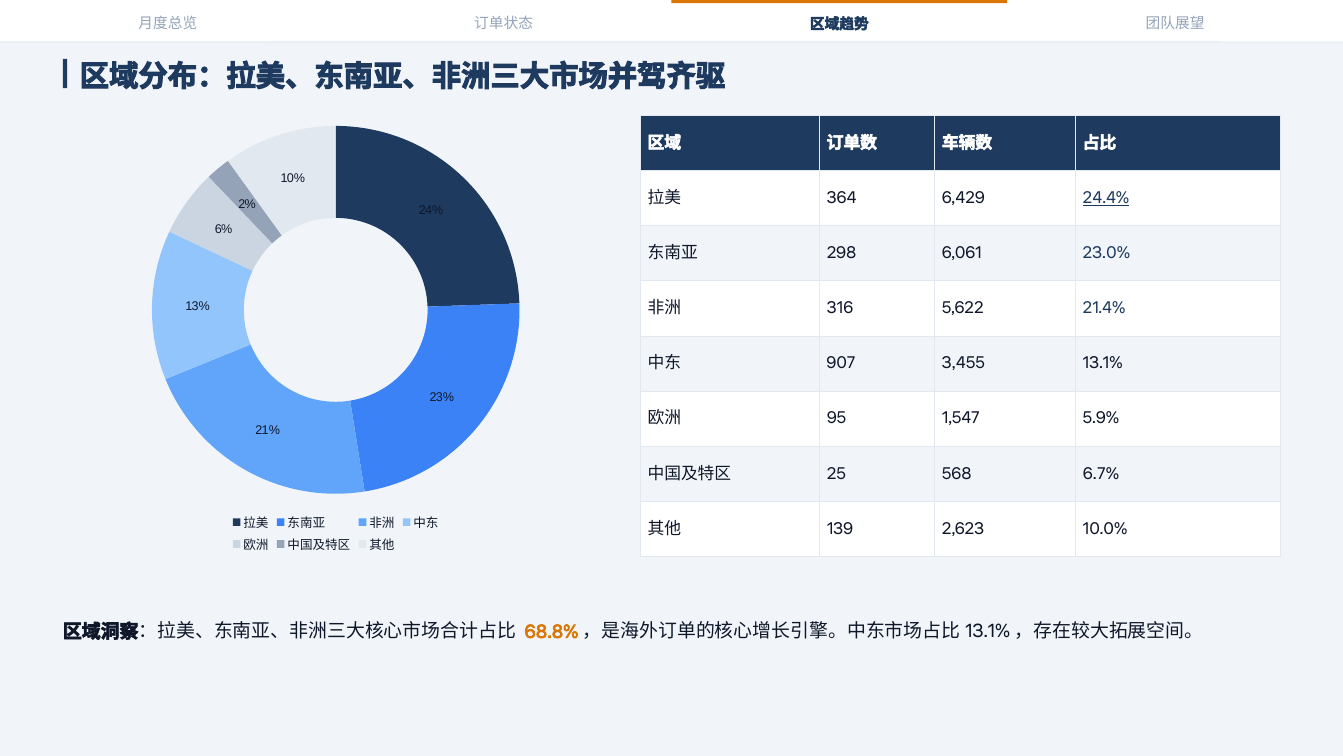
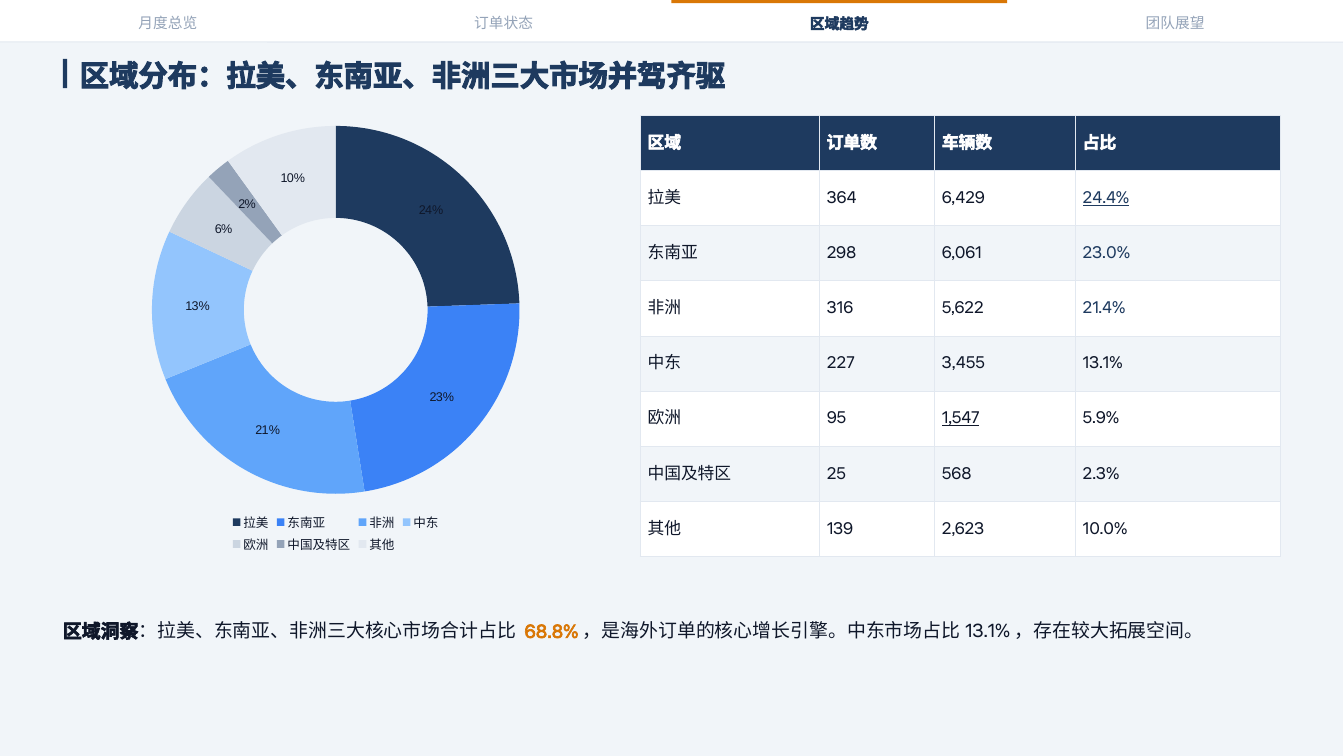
907: 907 -> 227 (841, 363)
1,547 underline: none -> present (961, 418)
6.7%: 6.7% -> 2.3% (1101, 473)
